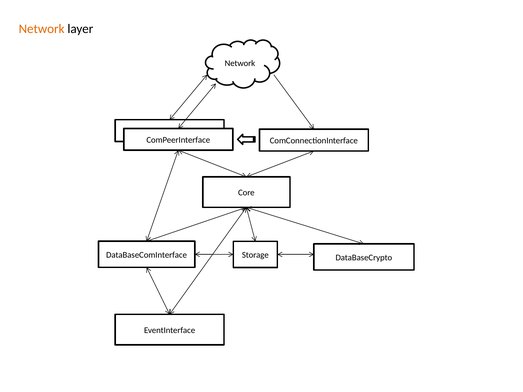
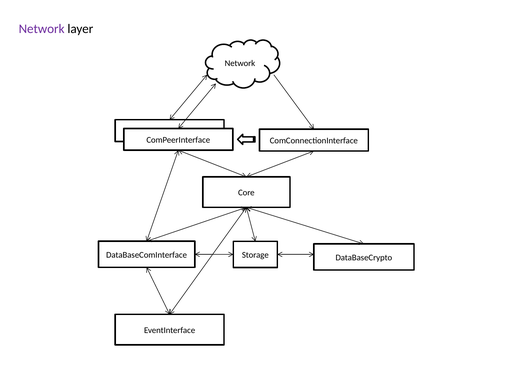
Network colour: orange -> purple (42, 29)
